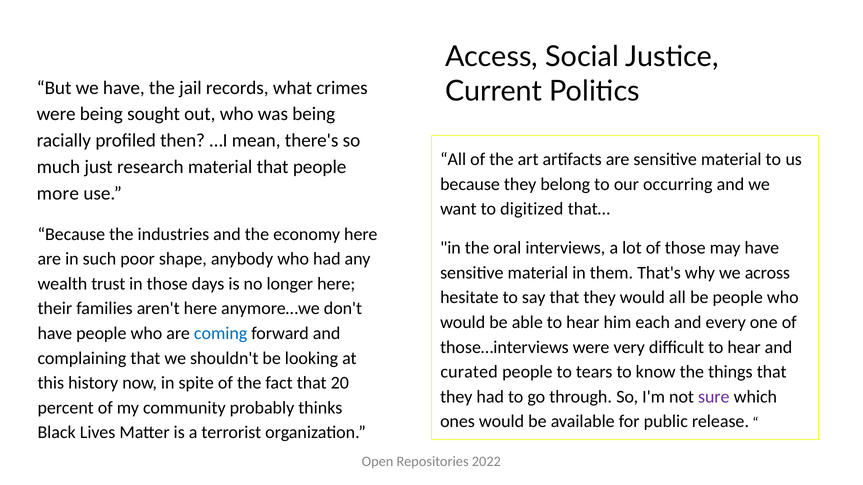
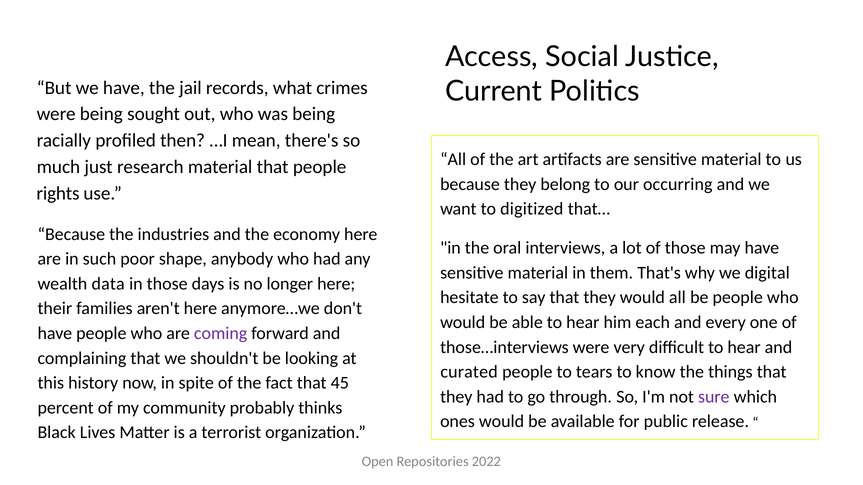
more: more -> rights (58, 194)
across: across -> digital (767, 273)
trust: trust -> data (108, 284)
coming colour: blue -> purple (221, 334)
20: 20 -> 45 (340, 383)
